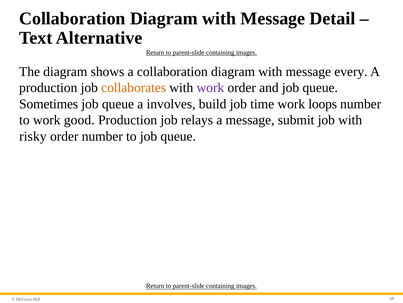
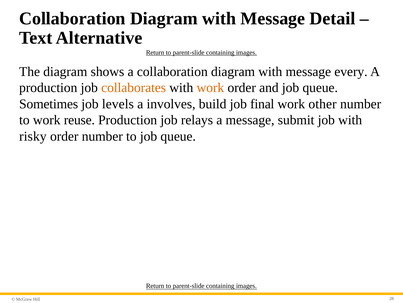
work colour: purple -> orange (210, 88)
queue: queue -> levels (118, 104)
time: time -> final (262, 104)
loops: loops -> other (323, 104)
good: good -> reuse (79, 120)
